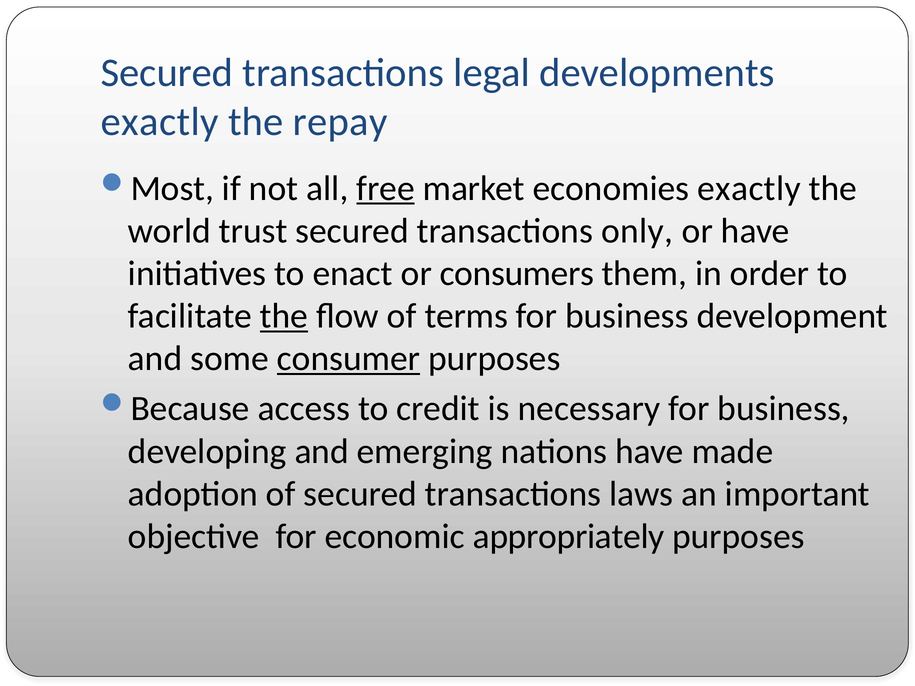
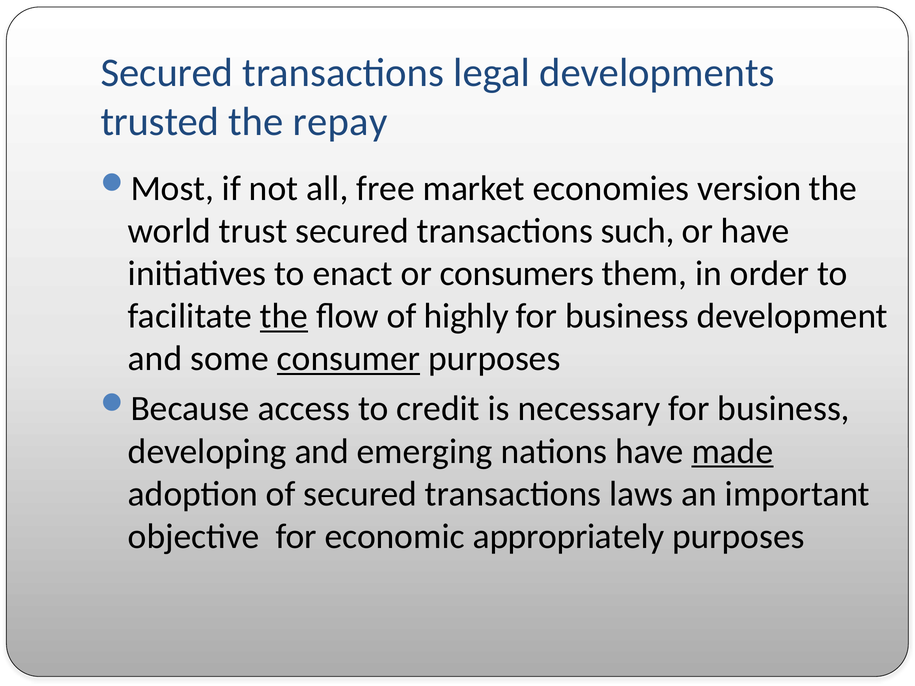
exactly: exactly -> trusted (160, 122)
free underline: present -> none (386, 188)
economies exactly: exactly -> version (749, 188)
only: only -> such (638, 231)
terms: terms -> highly (466, 316)
made underline: none -> present (732, 451)
